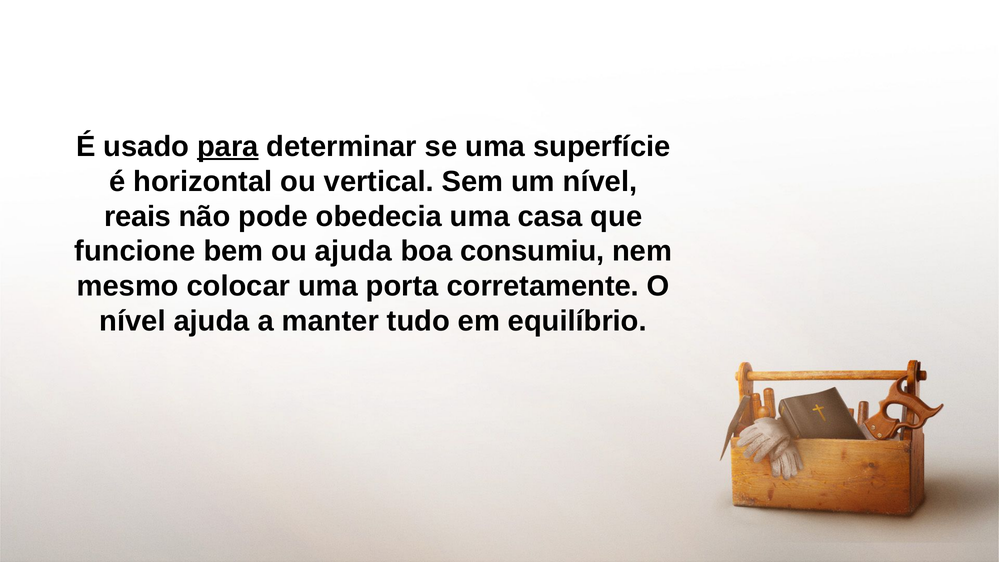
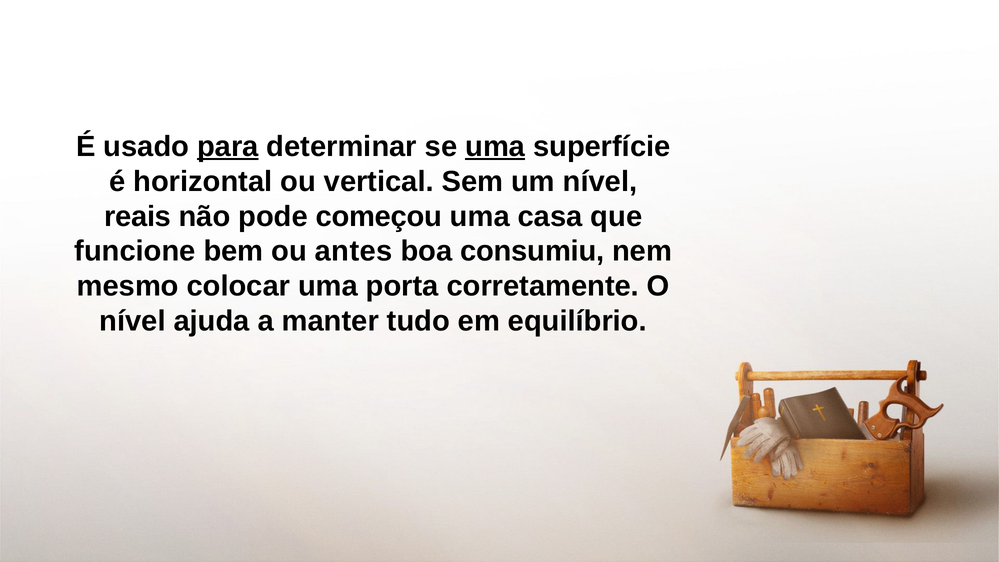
uma underline: none -> present (495, 146)
obedecia: obedecia -> começou (379, 216)
ou ajuda: ajuda -> antes (354, 251)
